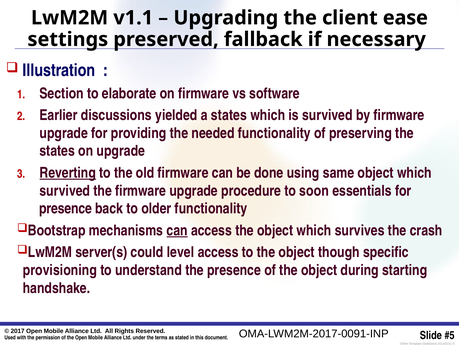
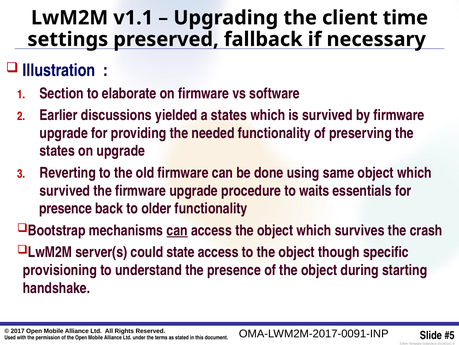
ease: ease -> time (405, 18)
Reverting underline: present -> none (68, 172)
soon: soon -> waits (314, 190)
level: level -> state (181, 252)
